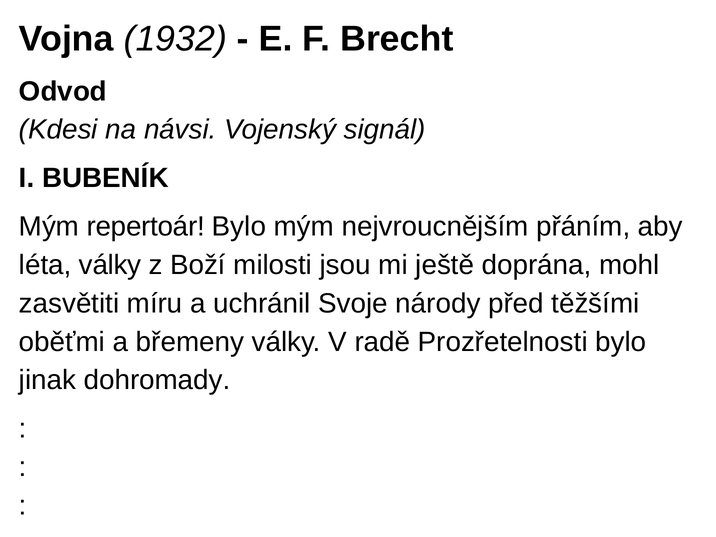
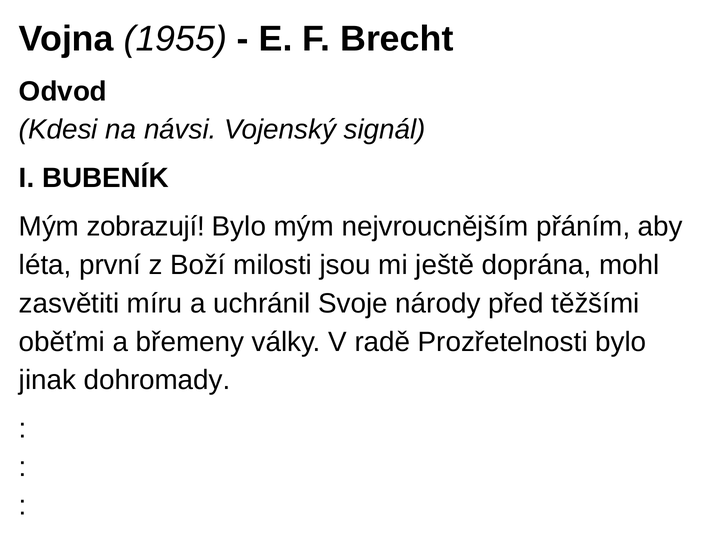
1932: 1932 -> 1955 (175, 39)
repertoár: repertoár -> zobrazují (146, 227)
léta války: války -> první (110, 265)
